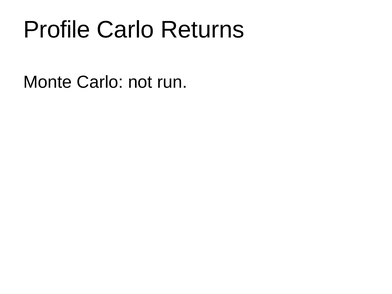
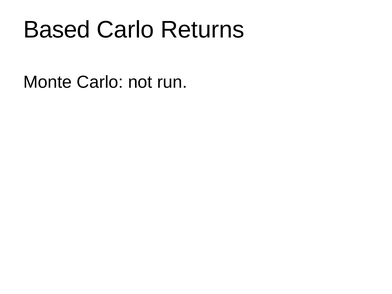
Profile: Profile -> Based (57, 30)
